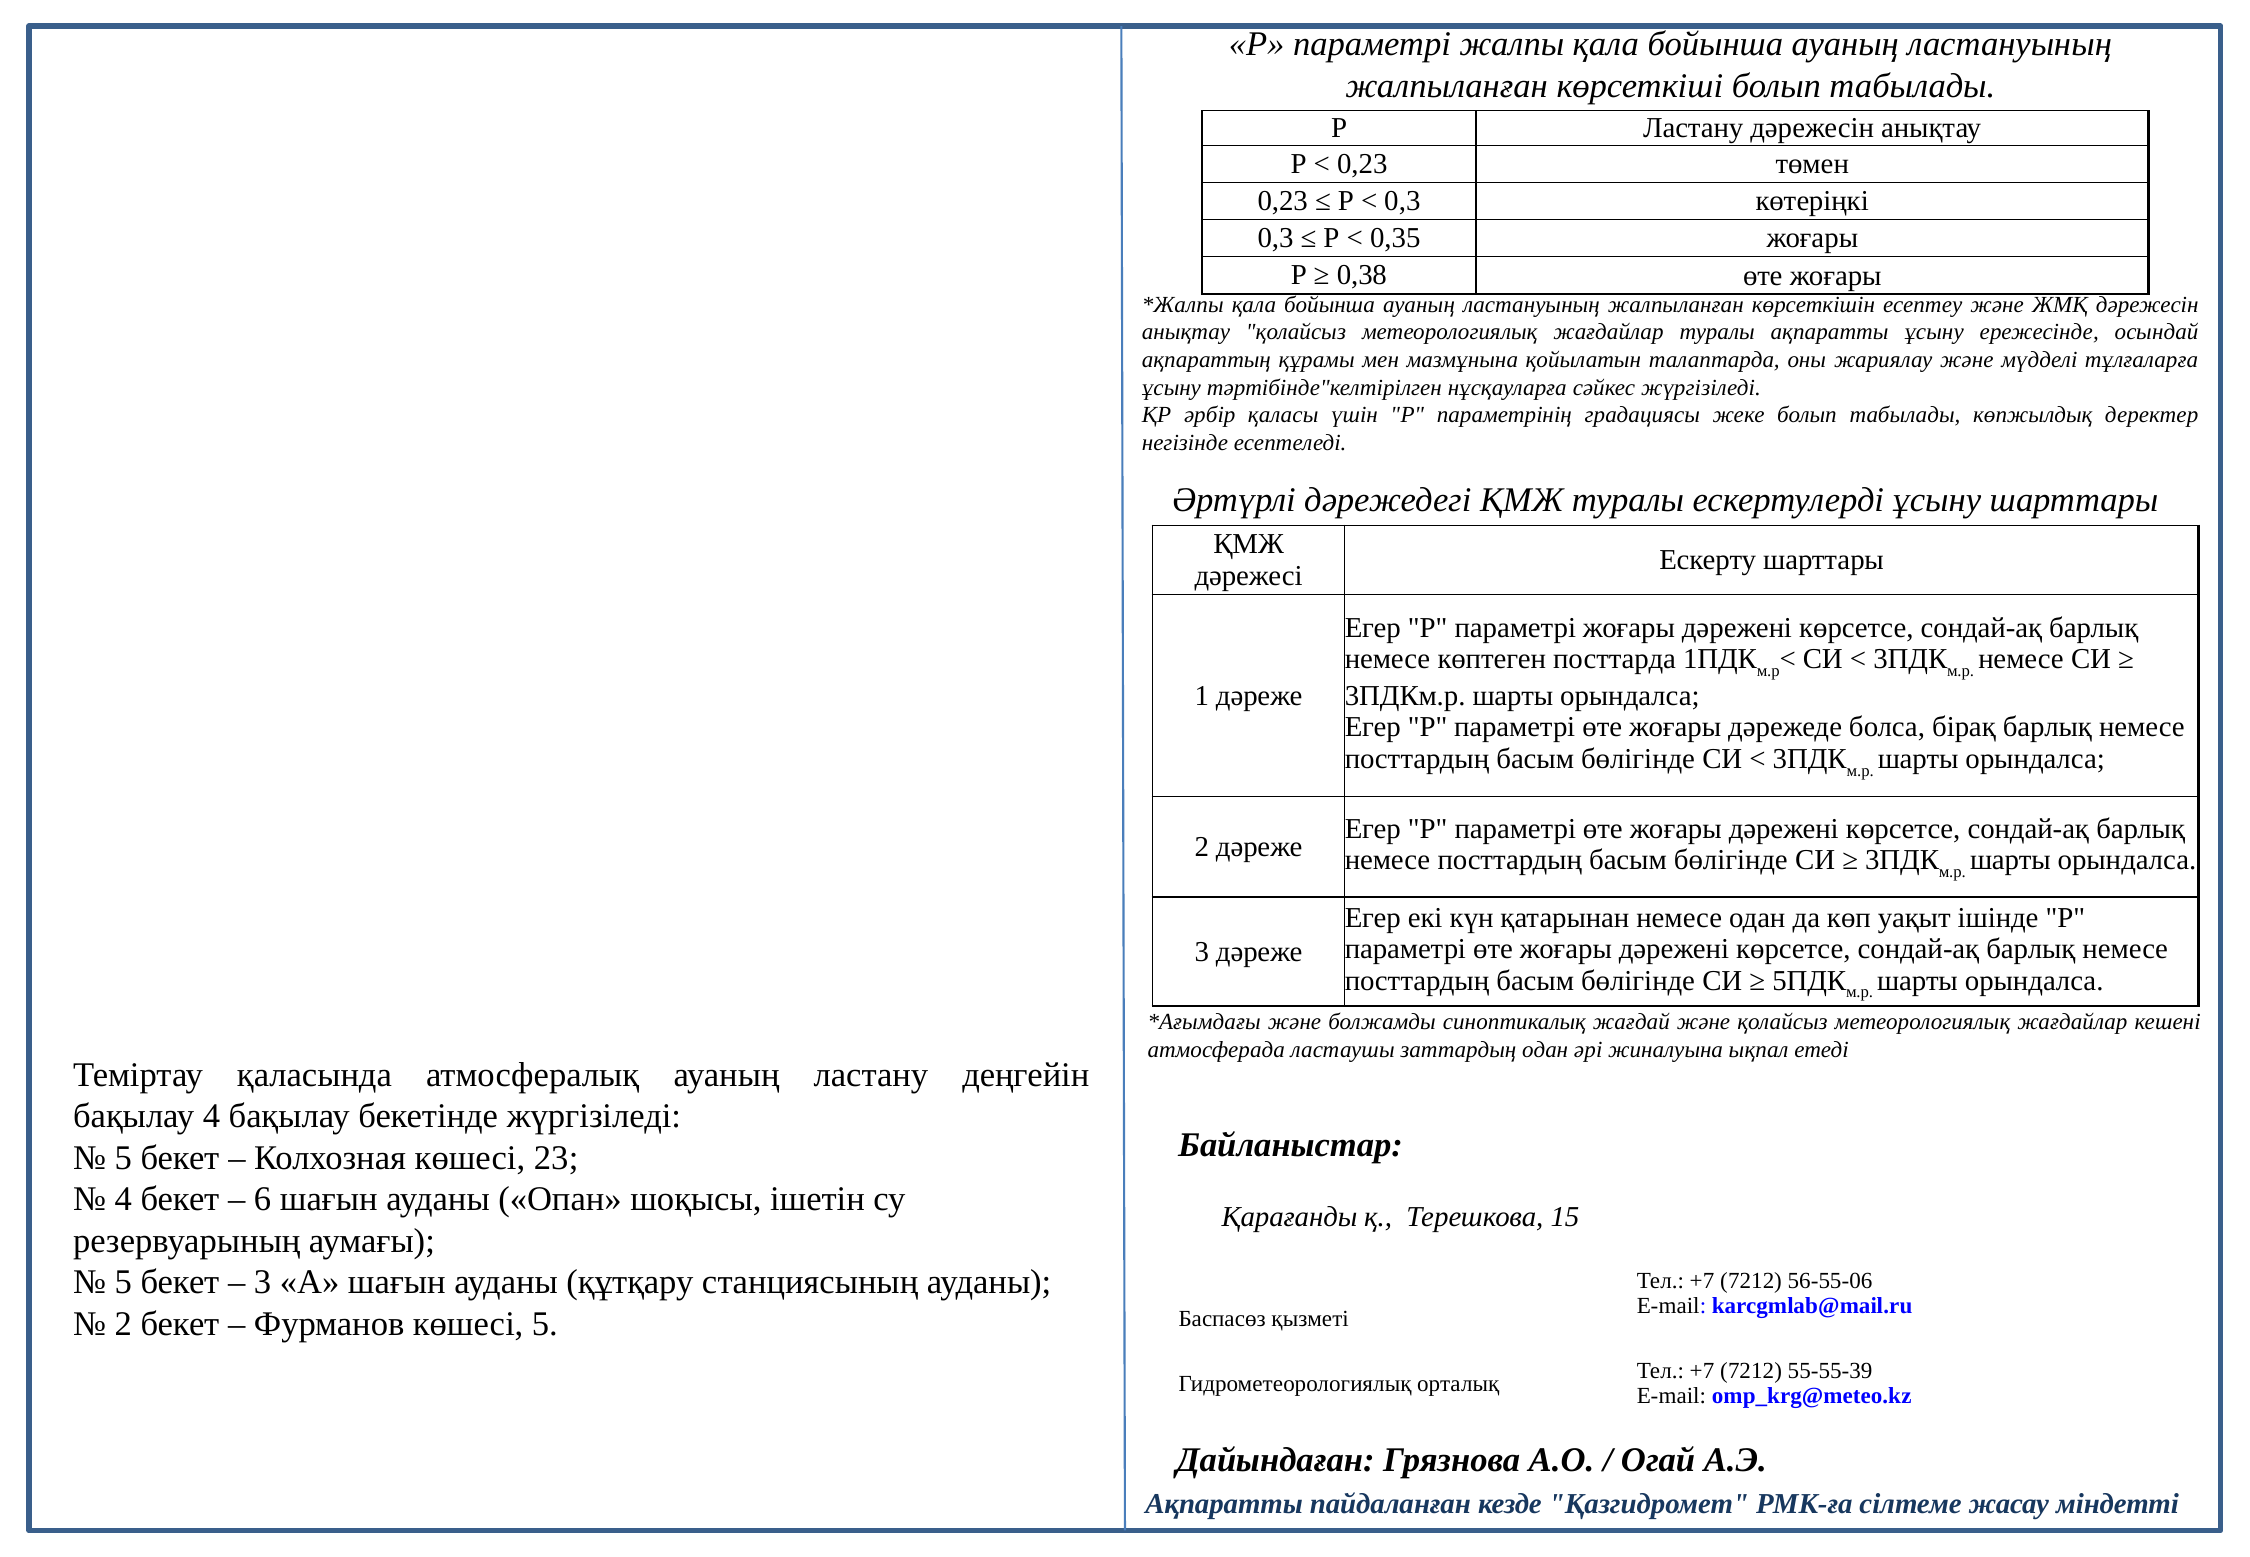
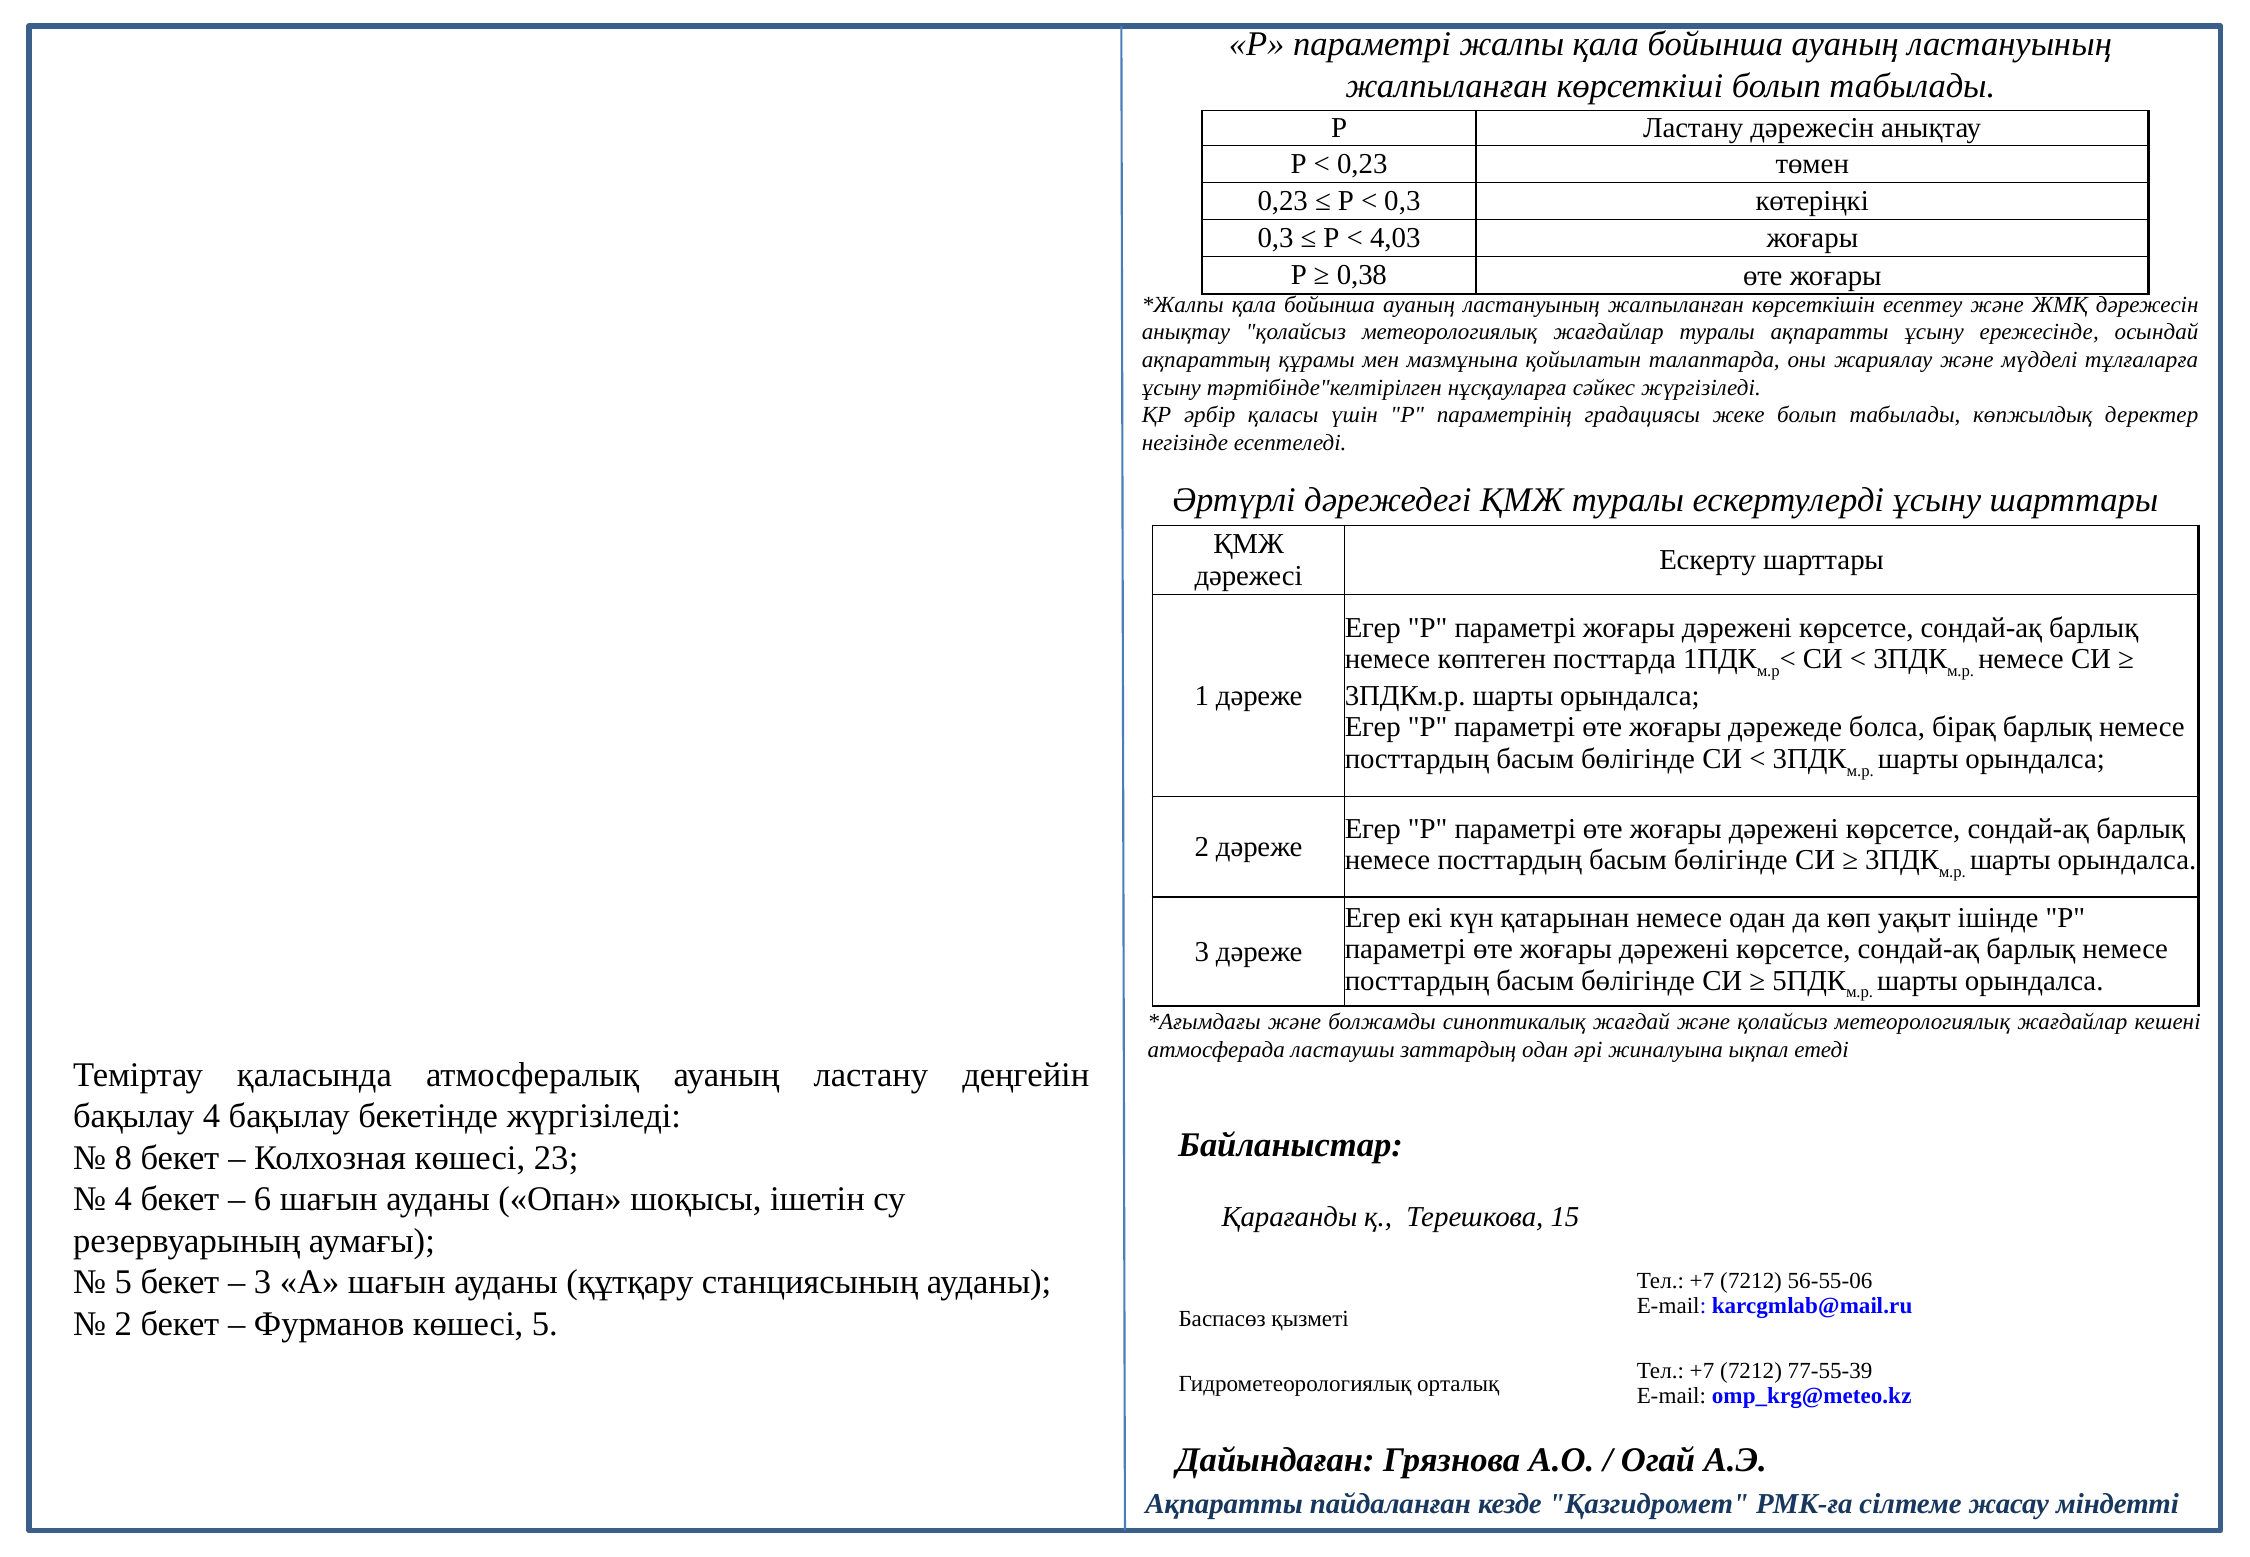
0,35: 0,35 -> 4,03 (1395, 238)
5: 5 -> 8 (123, 1158)
55-55-39: 55-55-39 -> 77-55-39 (1830, 1371)
